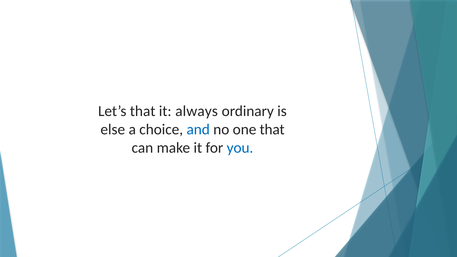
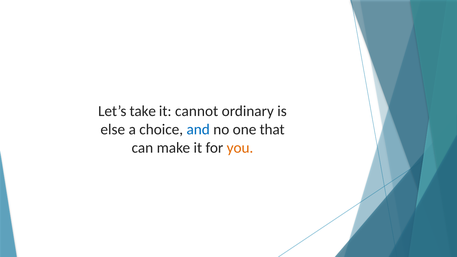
Let’s that: that -> take (143, 111)
always: always -> cannot (197, 111)
you colour: blue -> orange (240, 148)
